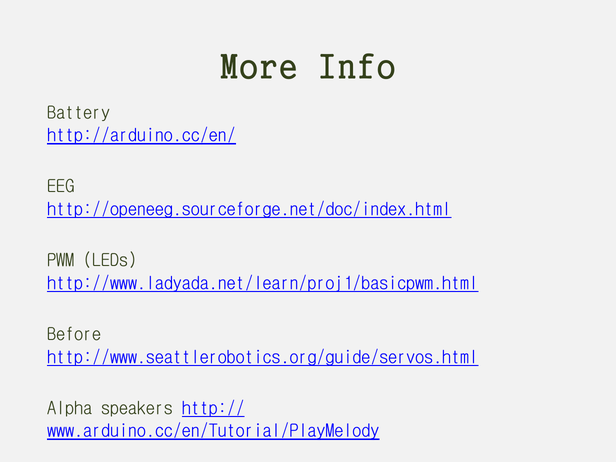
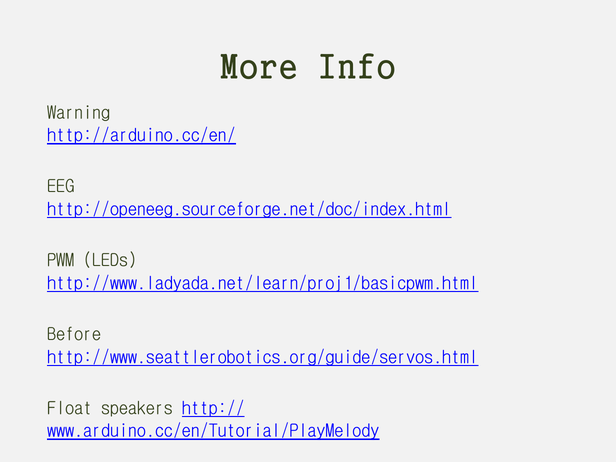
Battery: Battery -> Warning (79, 113)
Alpha: Alpha -> Float (70, 408)
